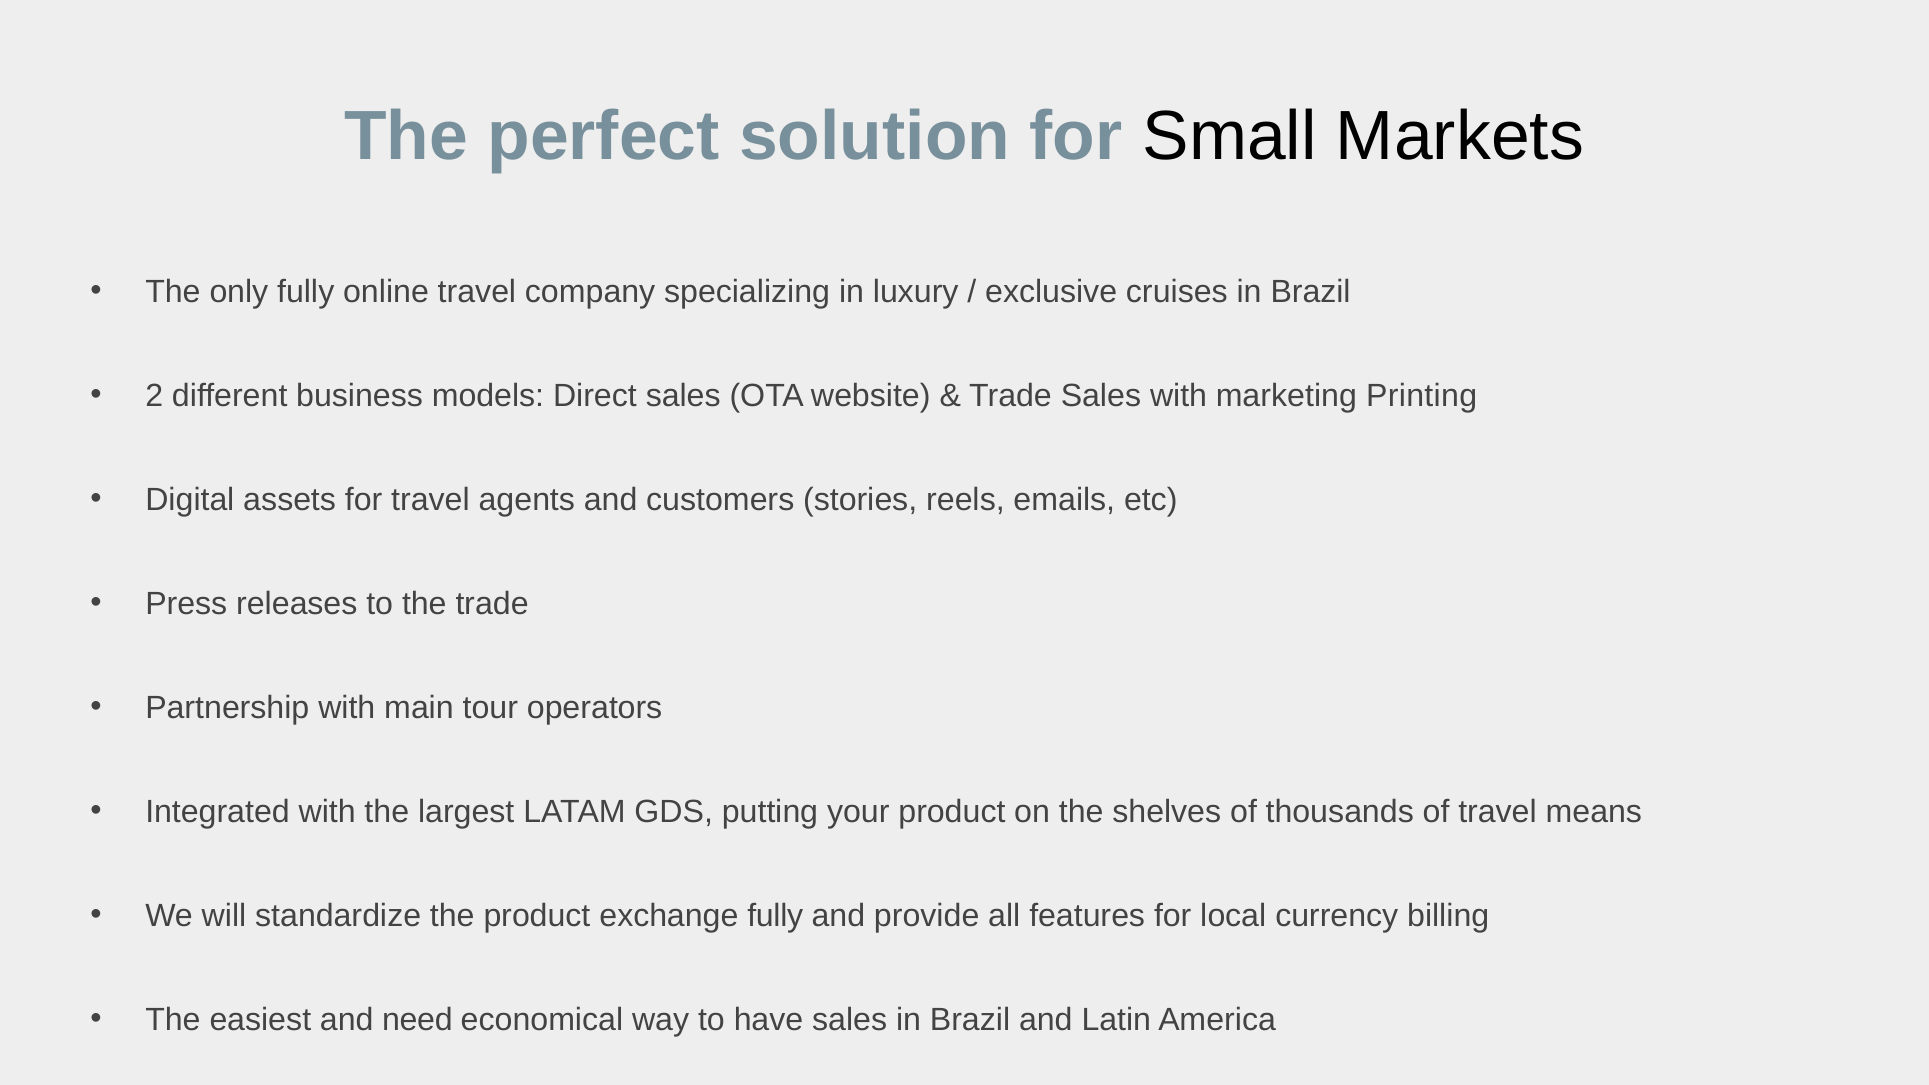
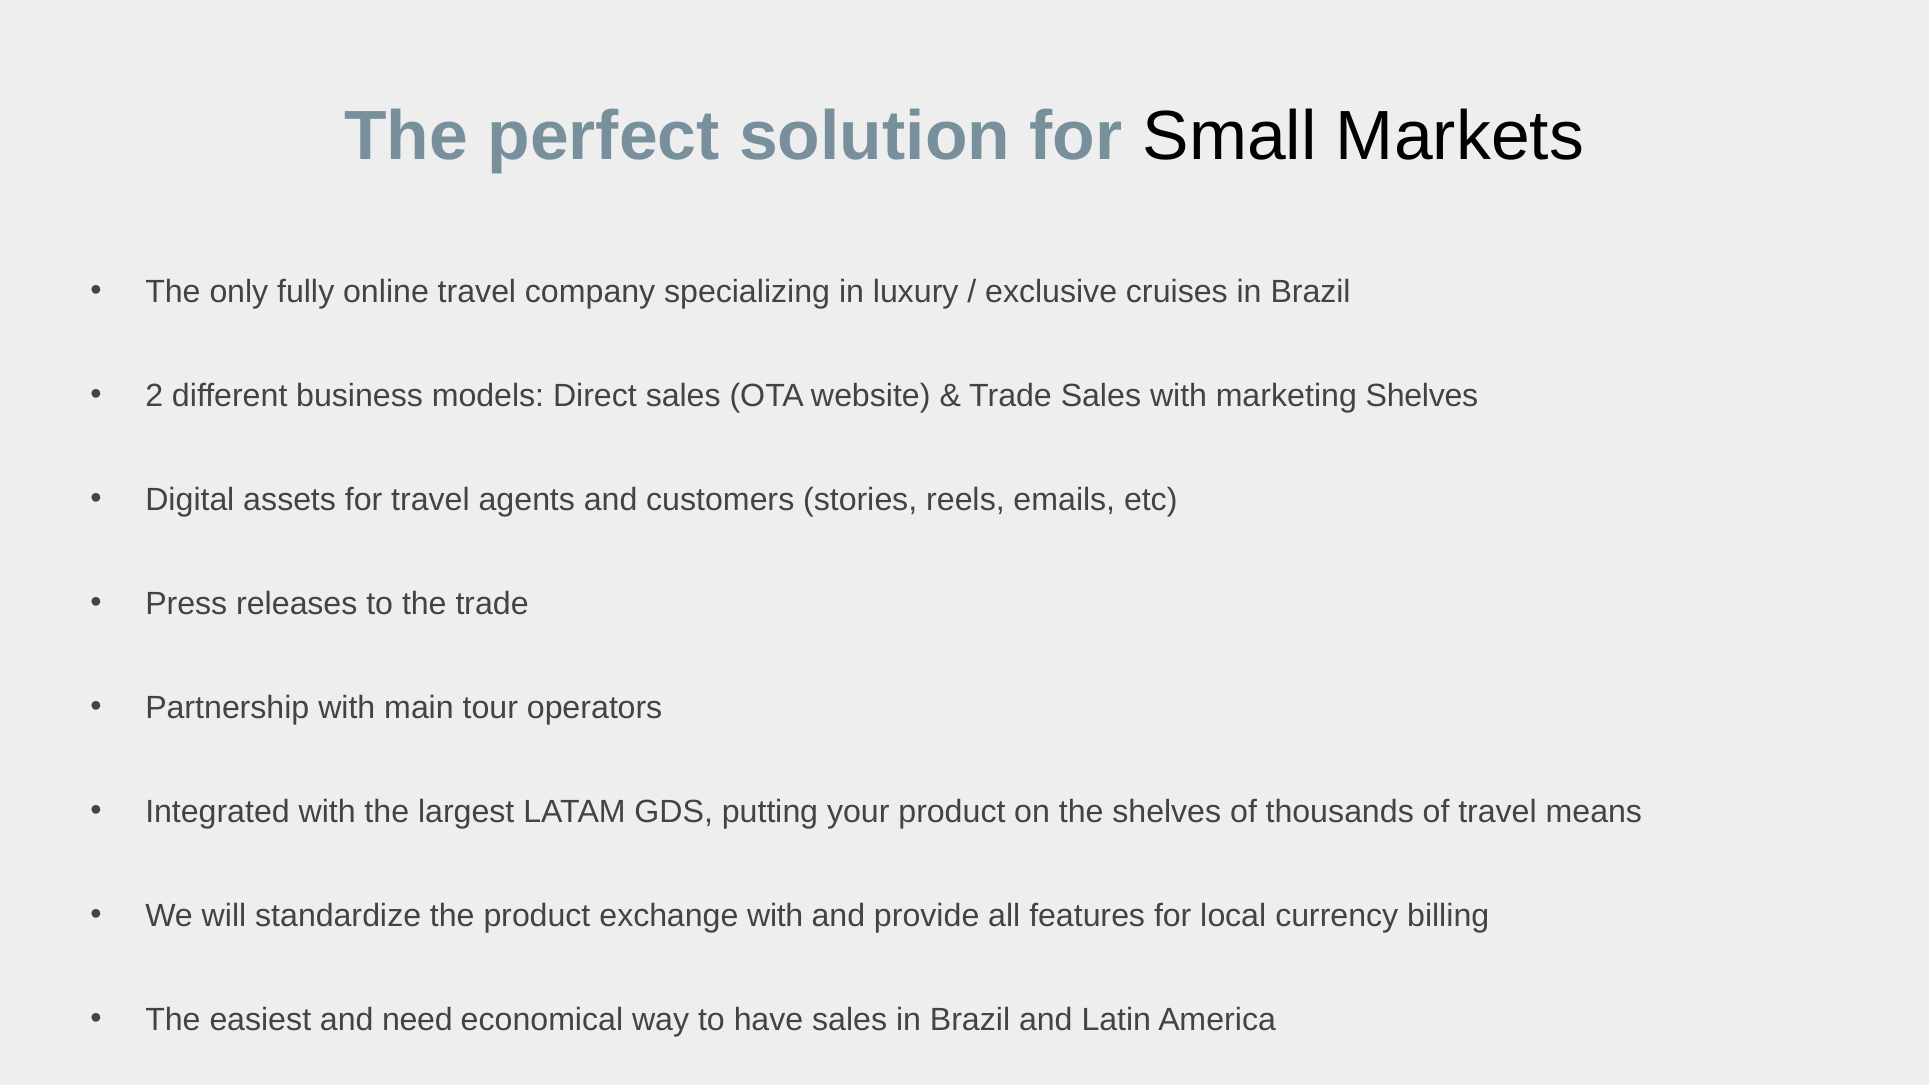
marketing Printing: Printing -> Shelves (1422, 396)
exchange fully: fully -> with (775, 916)
